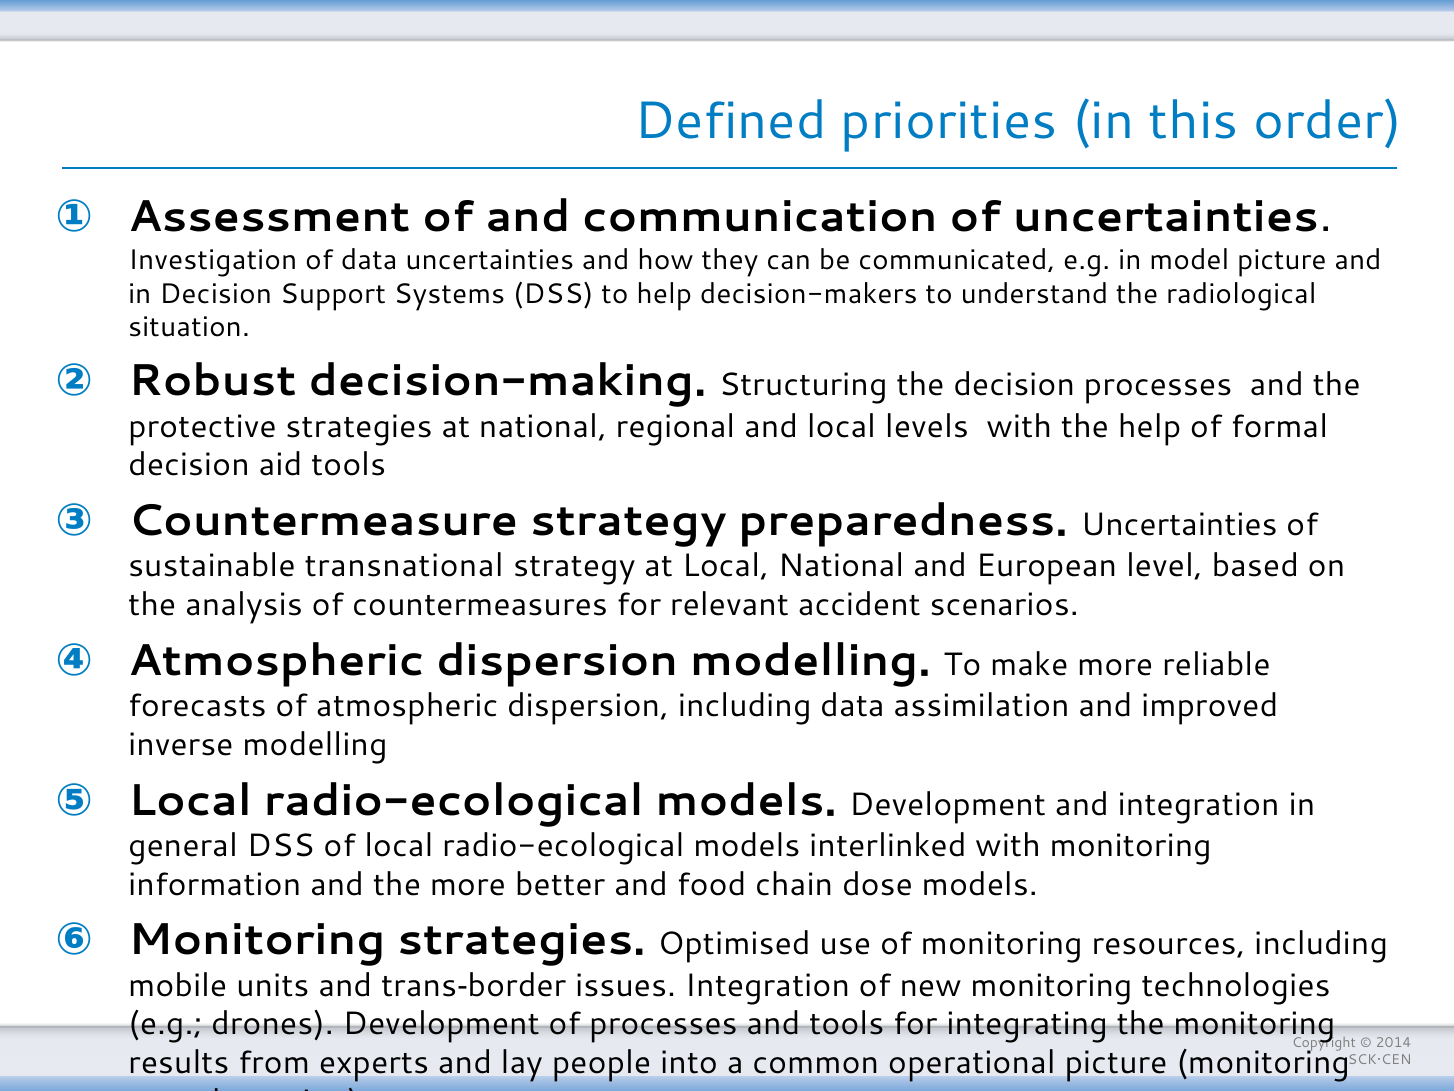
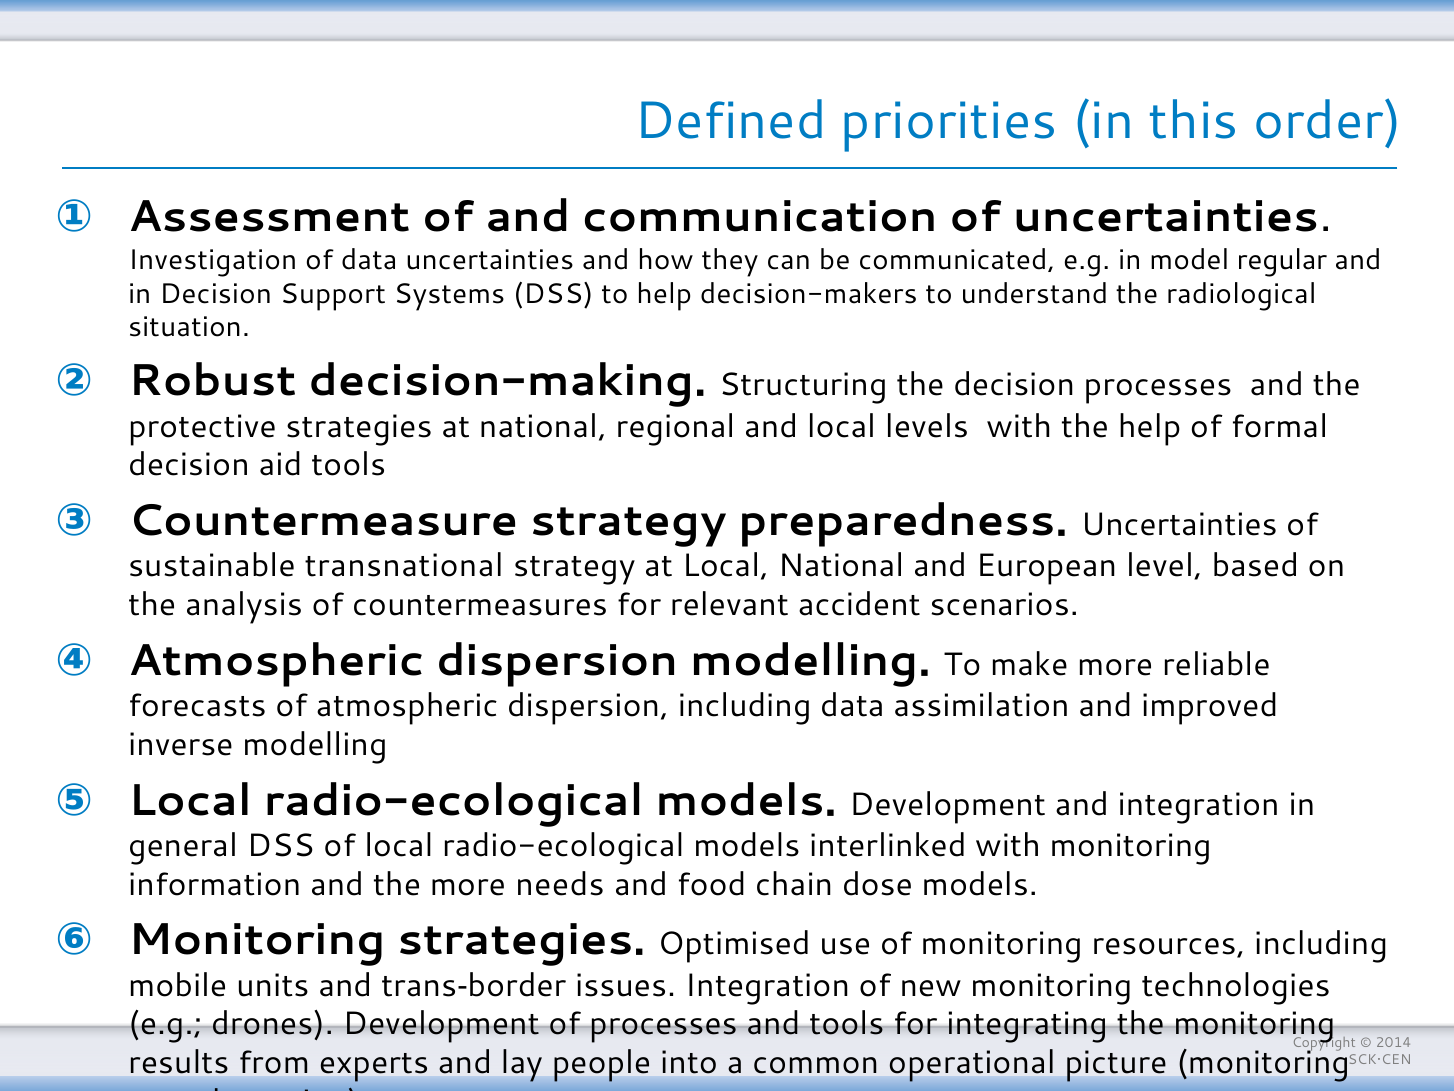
model picture: picture -> regular (1282, 260)
better: better -> needs (560, 884)
